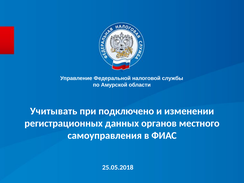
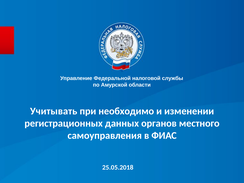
подключено: подключено -> необходимо (126, 111)
